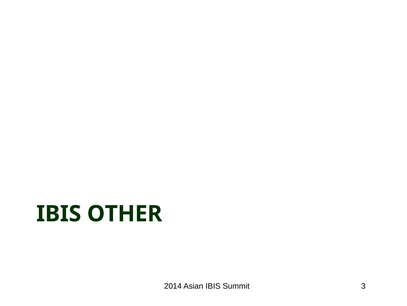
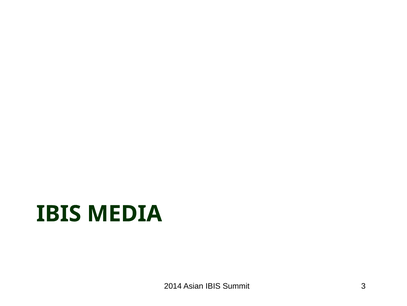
OTHER: OTHER -> MEDIA (125, 213)
